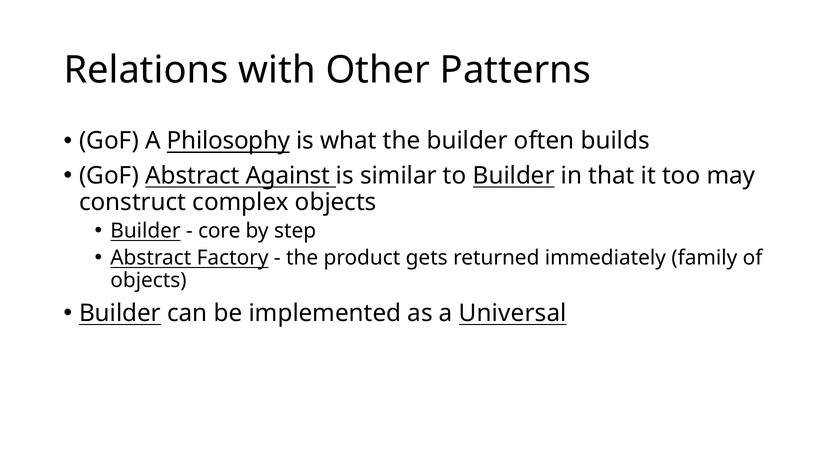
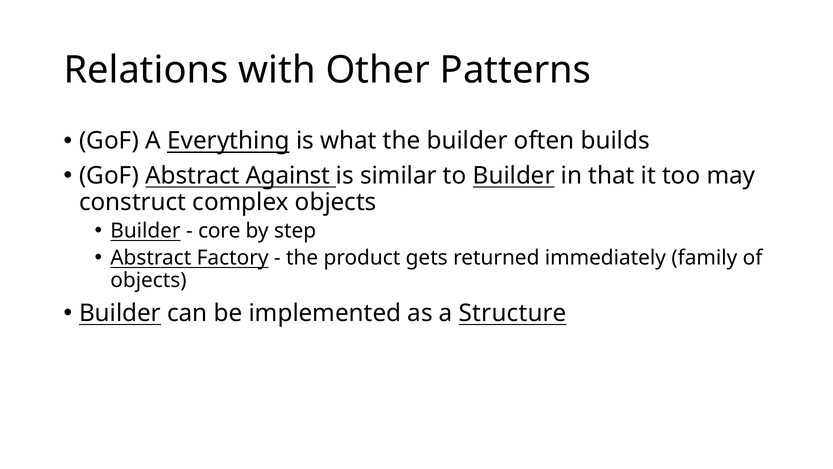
Philosophy: Philosophy -> Everything (228, 141)
Universal: Universal -> Structure (513, 313)
